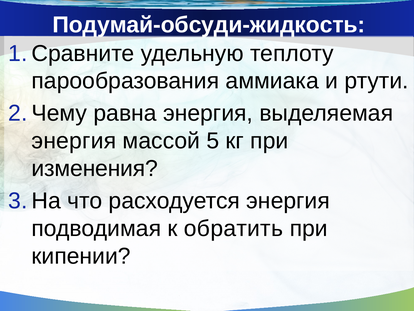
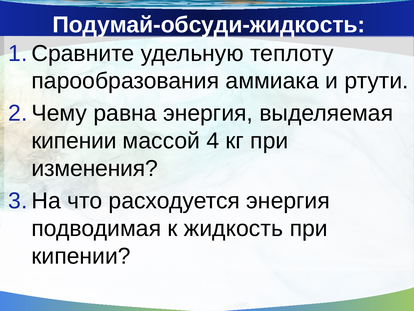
энергия: энергия -> кипении (74, 141)
5: 5 -> 4 (213, 141)
обратить: обратить -> жидкость (234, 228)
